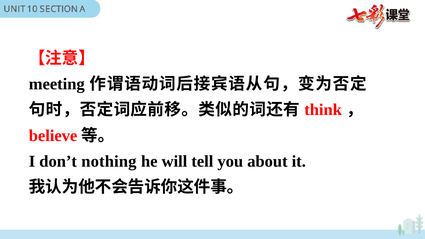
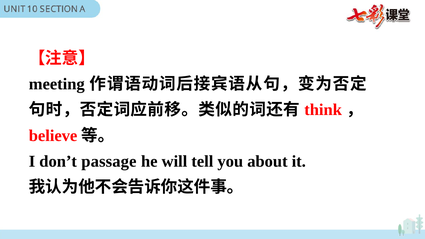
nothing: nothing -> passage (109, 161)
